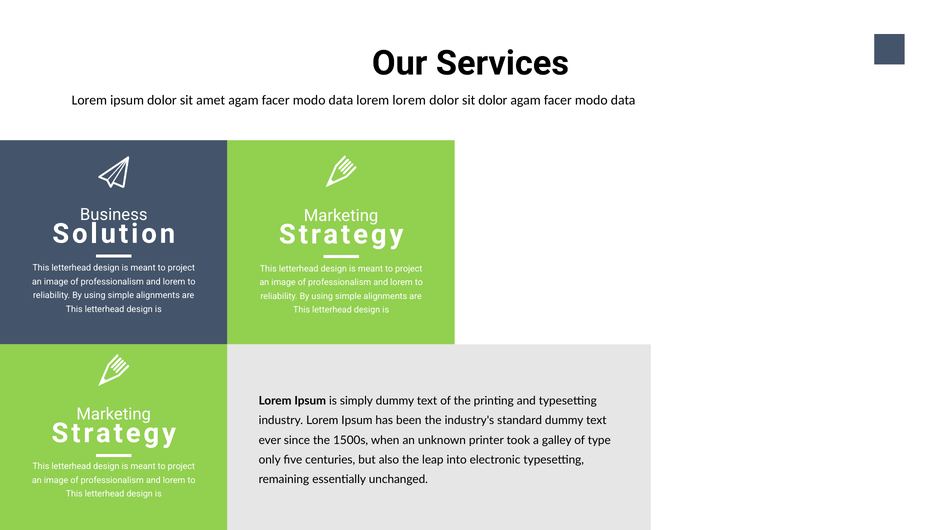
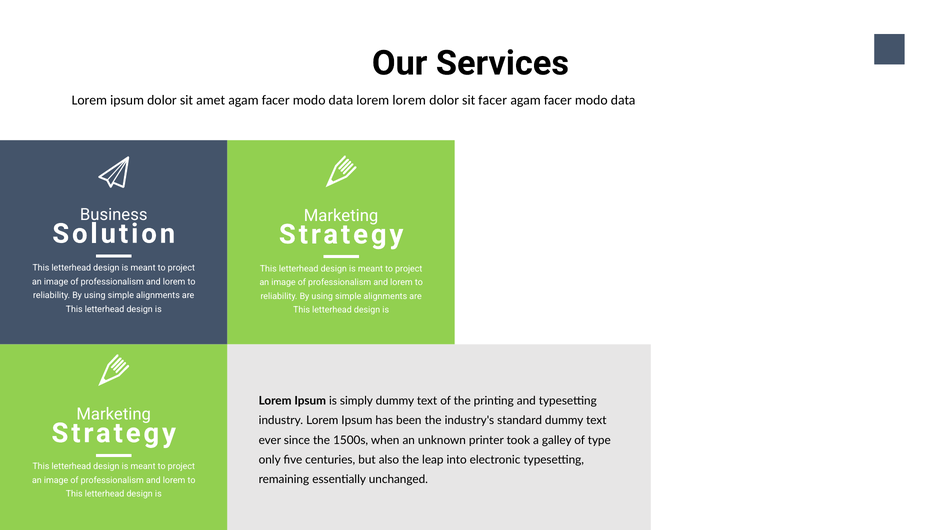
sit dolor: dolor -> facer (493, 100)
